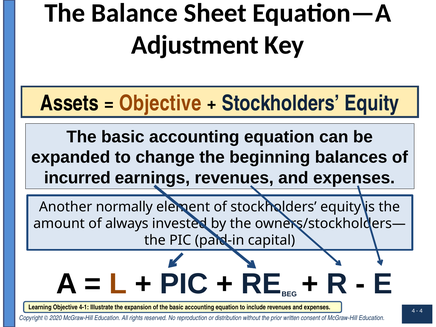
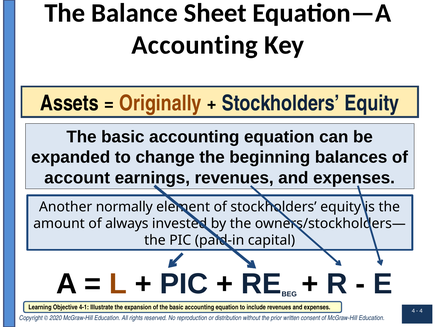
Adjustment: Adjustment -> Accounting (195, 45)
Objective: Objective -> Originally (160, 103)
incurred: incurred -> account (77, 178)
